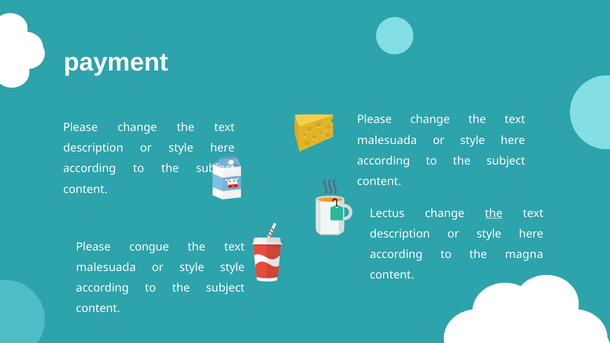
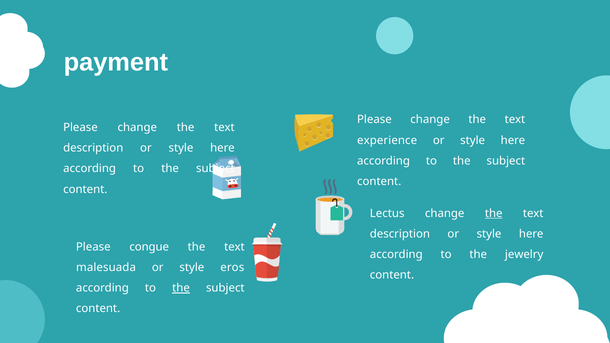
malesuada: malesuada -> experience (387, 140)
magna: magna -> jewelry (524, 255)
style style: style -> eros (232, 268)
the underline: none -> present (181, 288)
